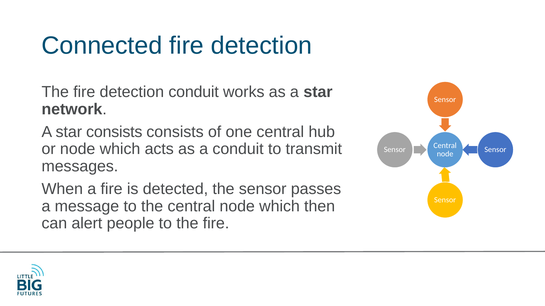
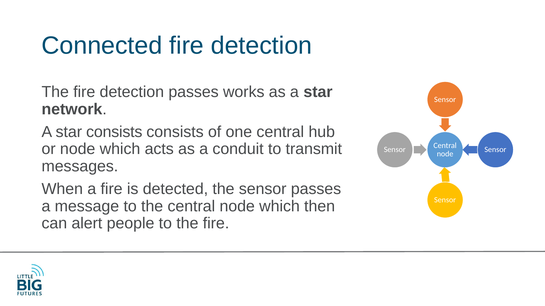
detection conduit: conduit -> passes (194, 92)
